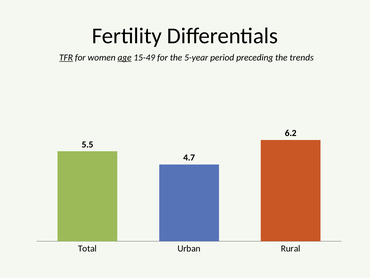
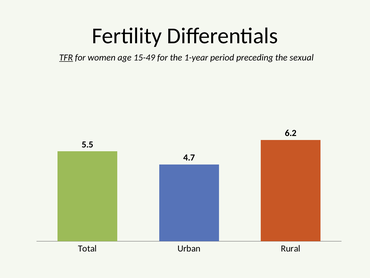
age underline: present -> none (125, 57)
5-year: 5-year -> 1-year (196, 57)
trends: trends -> sexual (302, 57)
